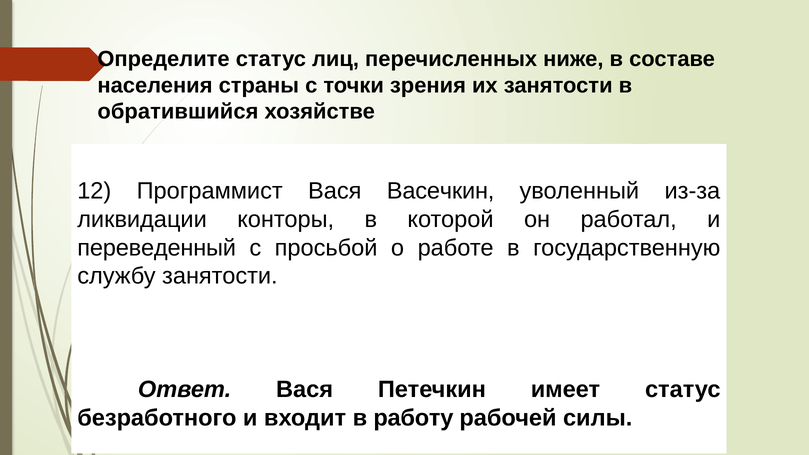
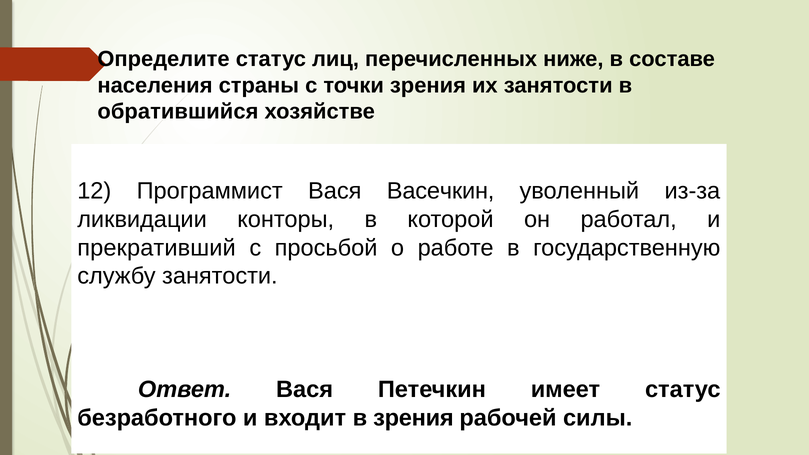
переведенный: переведенный -> прекративший (157, 248)
в работу: работу -> зрения (413, 418)
